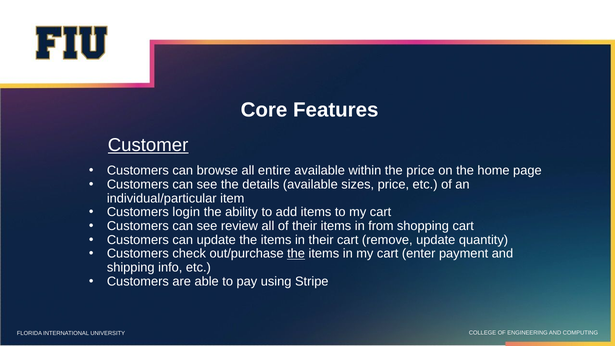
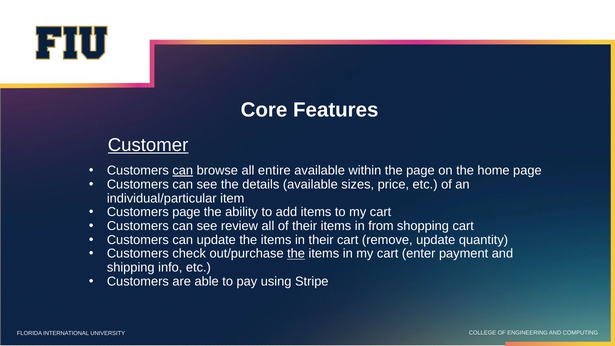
can underline: none -> present (183, 171)
the price: price -> page (420, 171)
Customers login: login -> page (186, 212)
